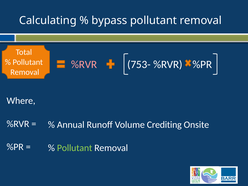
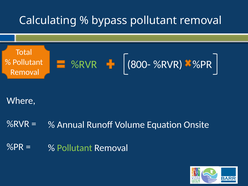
%RVR colour: pink -> light green (84, 64)
753-: 753- -> 800- (139, 64)
Crediting: Crediting -> Equation (164, 125)
